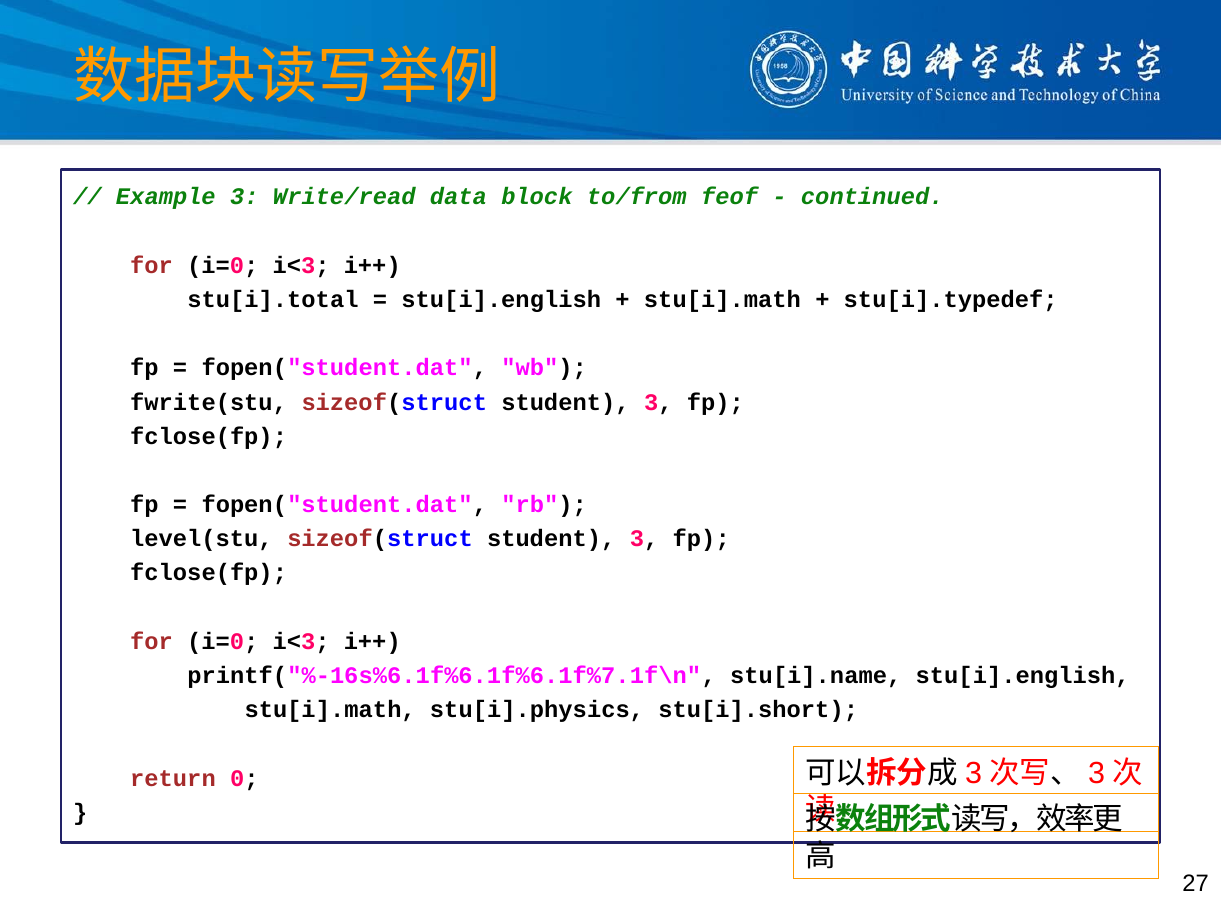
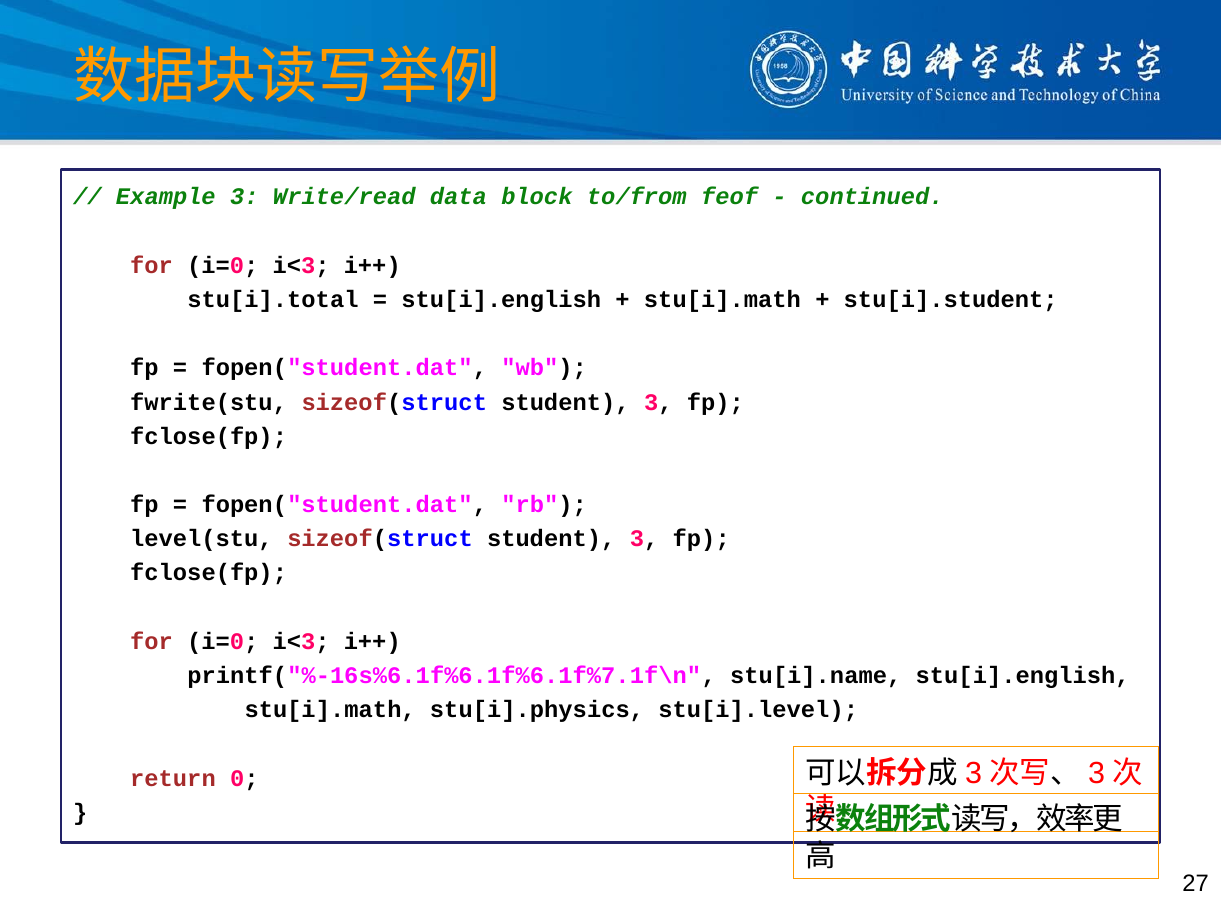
stu[i].typedef: stu[i].typedef -> stu[i].student (951, 300)
stu[i].short: stu[i].short -> stu[i].level (758, 710)
